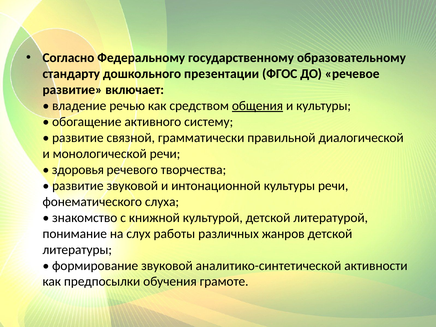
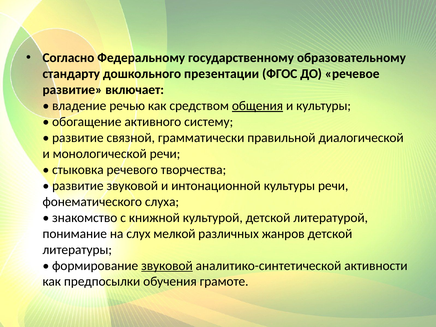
здоровья: здоровья -> стыковка (78, 170)
работы: работы -> мелкой (174, 234)
звуковой underline: none -> present (167, 266)
